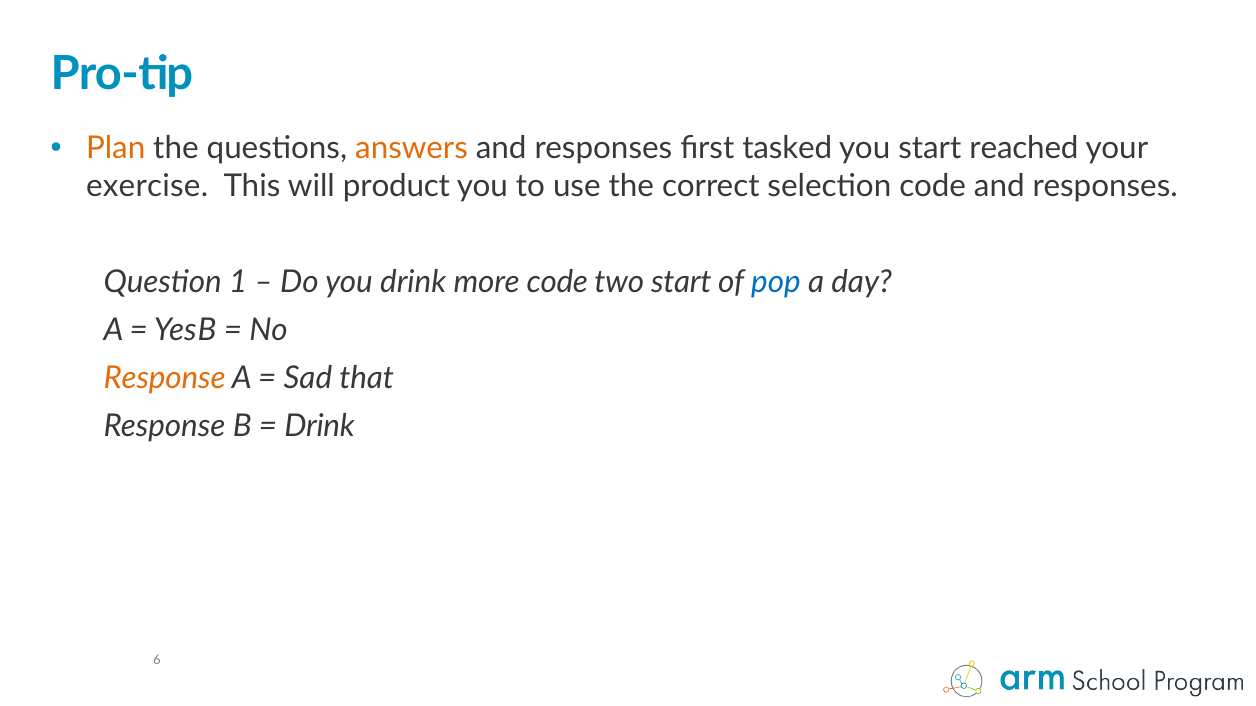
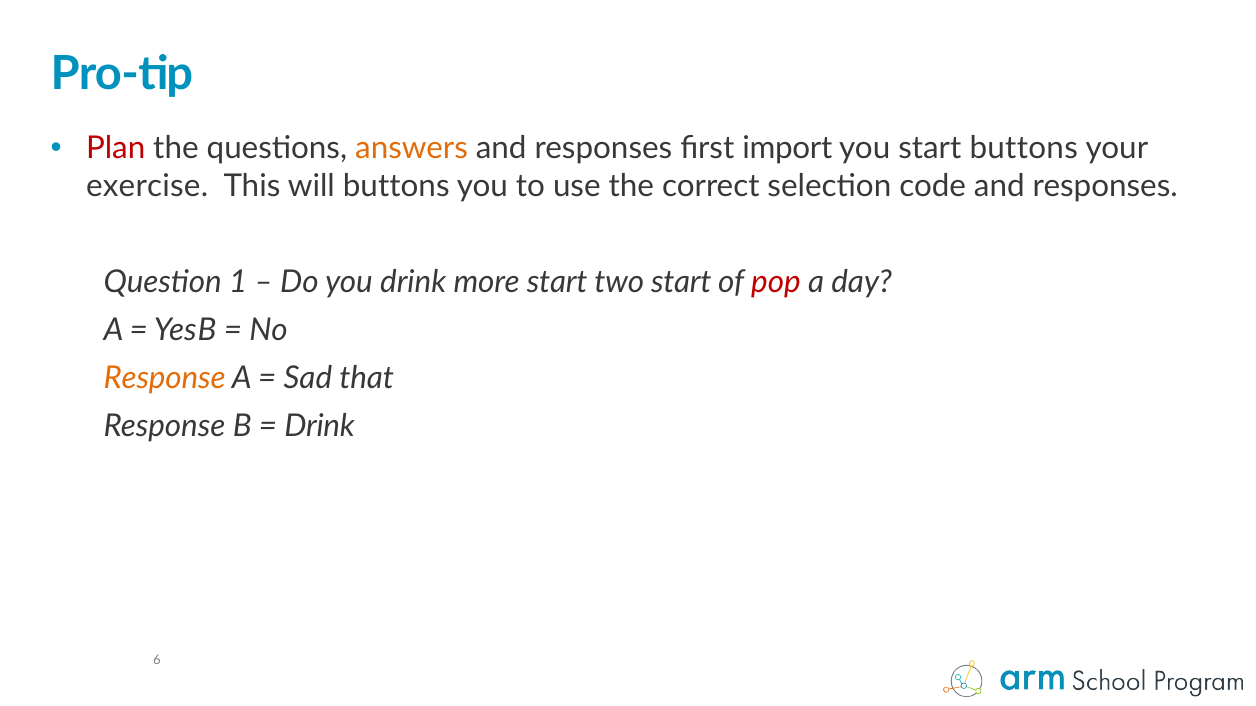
Plan colour: orange -> red (116, 149)
tasked: tasked -> import (787, 149)
start reached: reached -> buttons (1024, 149)
will product: product -> buttons (396, 186)
more code: code -> start (557, 283)
pop colour: blue -> red (776, 283)
